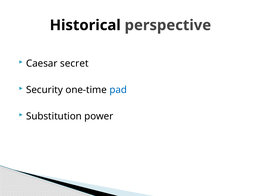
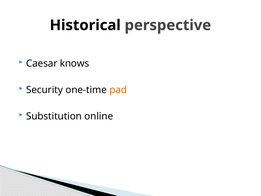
secret: secret -> knows (74, 63)
pad colour: blue -> orange (118, 90)
power: power -> online (99, 116)
